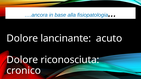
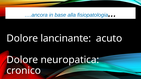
riconosciuta: riconosciuta -> neuropatica (70, 60)
